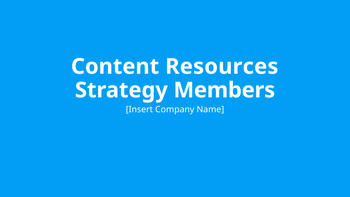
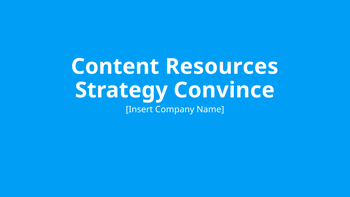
Members: Members -> Convince (224, 90)
